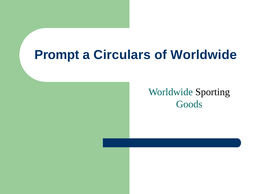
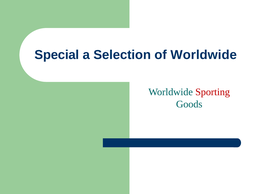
Prompt: Prompt -> Special (57, 55)
Circulars: Circulars -> Selection (122, 55)
Sporting colour: black -> red (213, 92)
